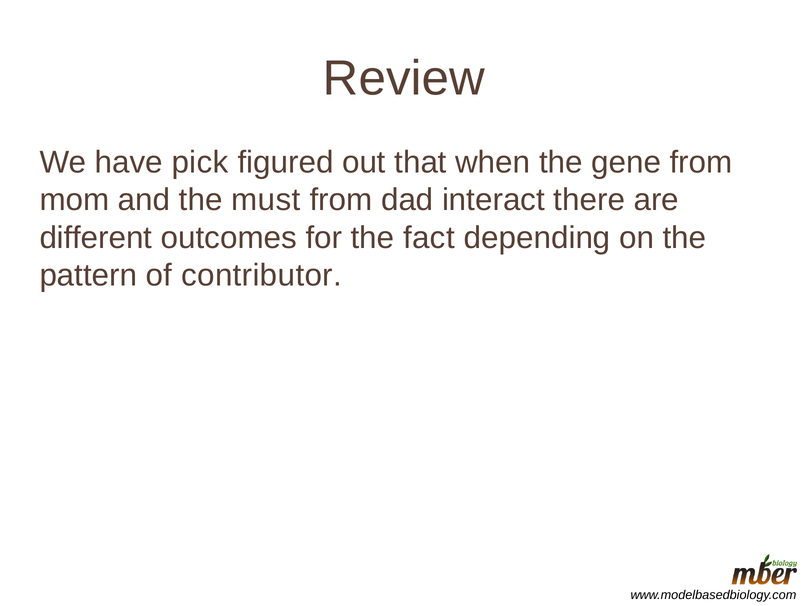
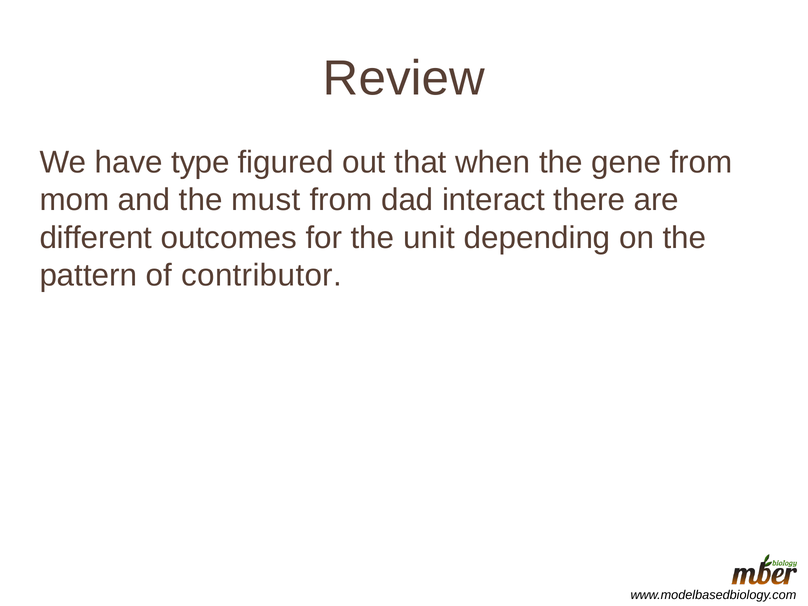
pick: pick -> type (200, 162)
fact: fact -> unit (429, 238)
